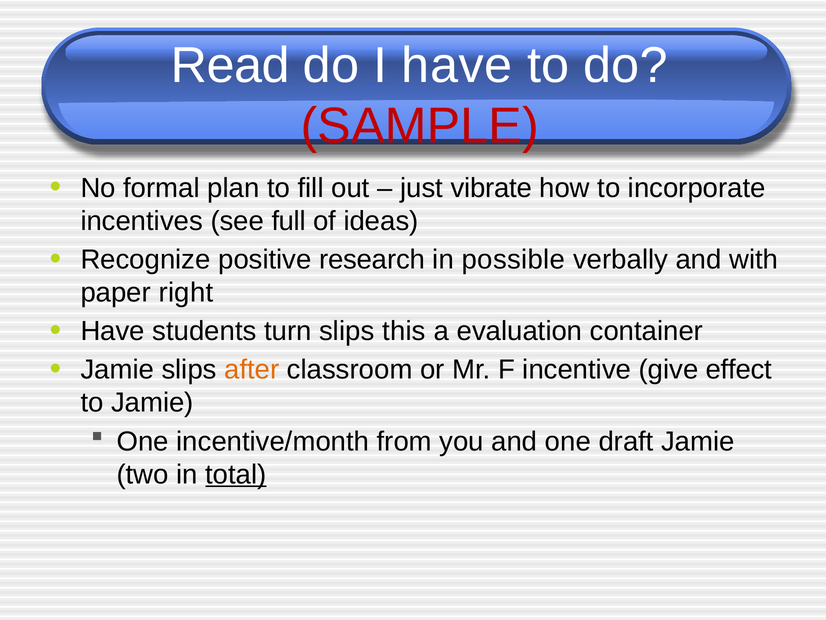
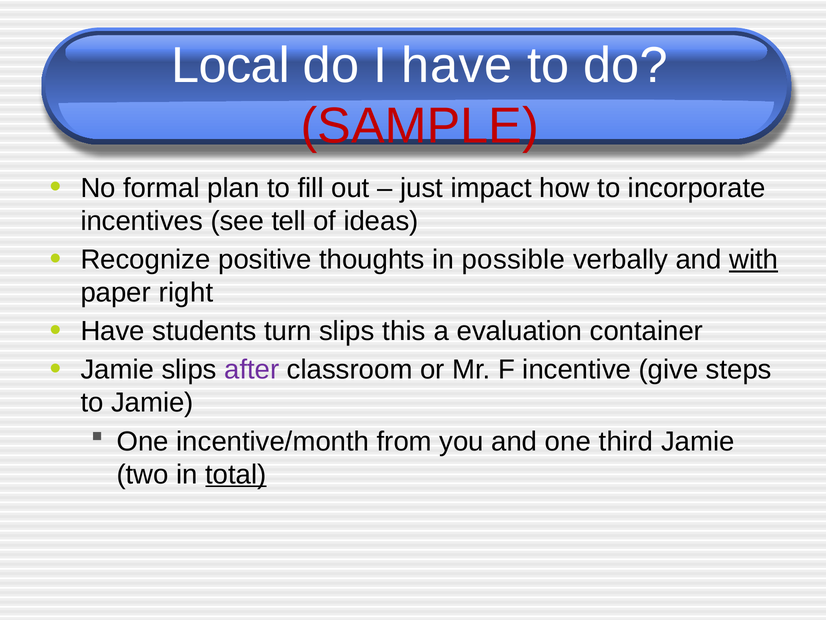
Read: Read -> Local (230, 65)
vibrate: vibrate -> impact (491, 188)
full: full -> tell (289, 221)
research: research -> thoughts (372, 259)
with underline: none -> present (754, 259)
after colour: orange -> purple (252, 369)
effect: effect -> steps (739, 369)
draft: draft -> third (626, 441)
